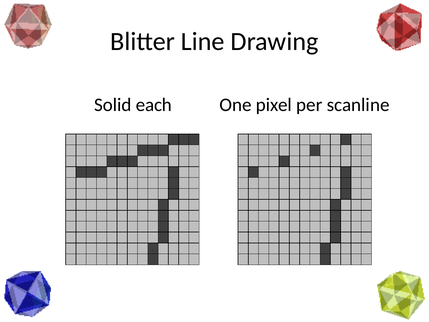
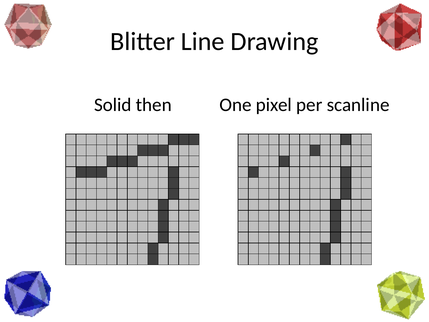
each: each -> then (154, 105)
